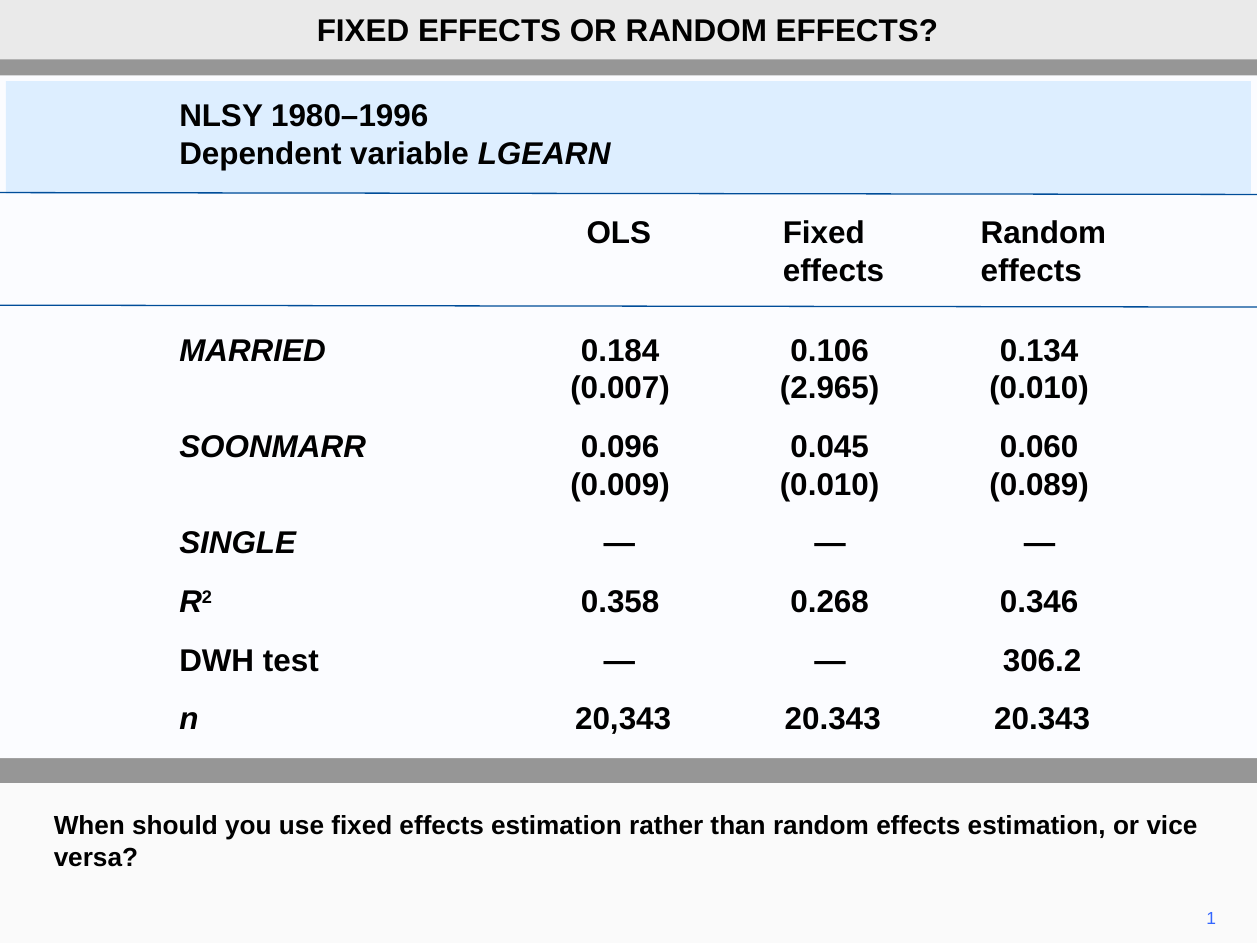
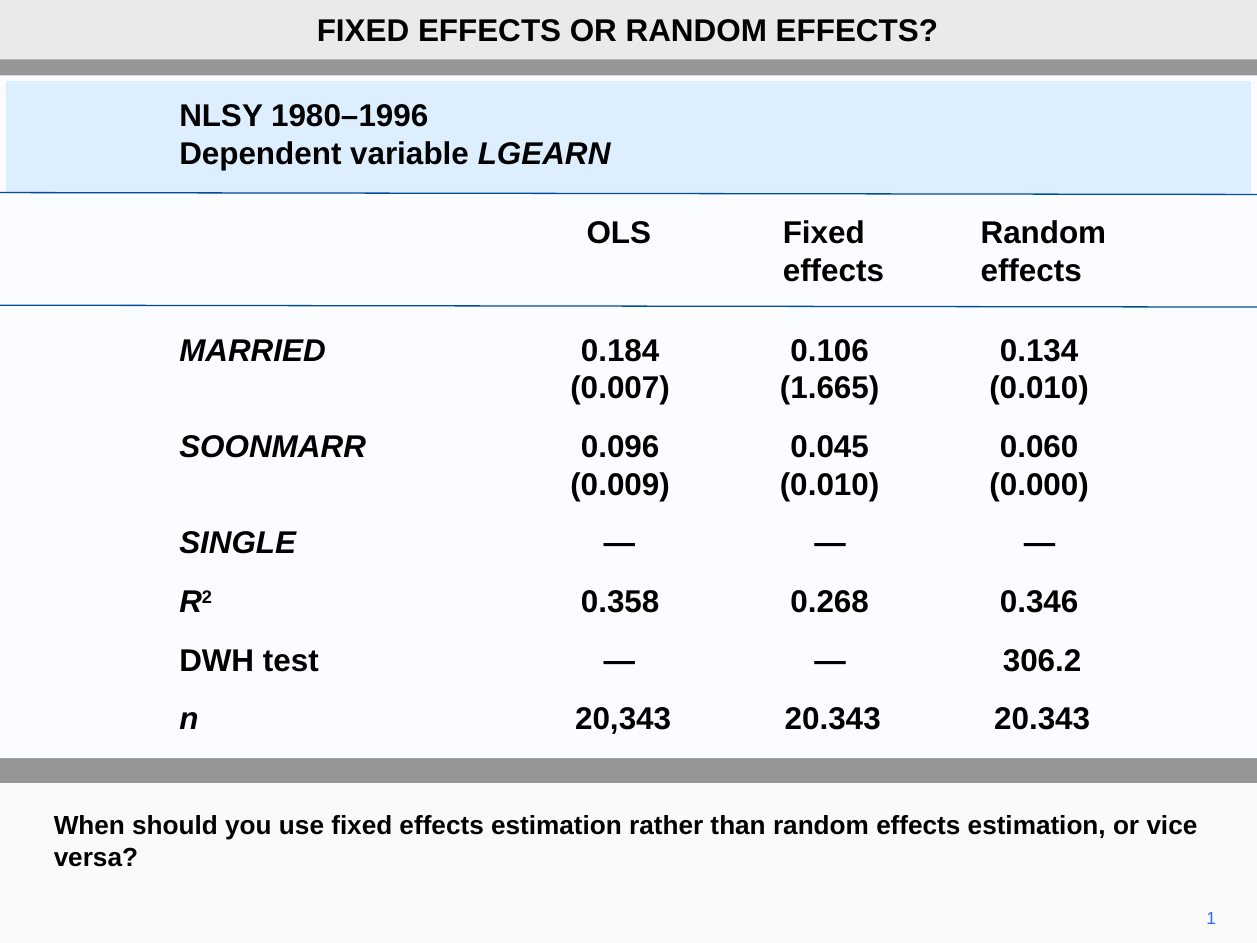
2.965: 2.965 -> 1.665 (830, 388)
0.089: 0.089 -> 0.000 (1039, 485)
